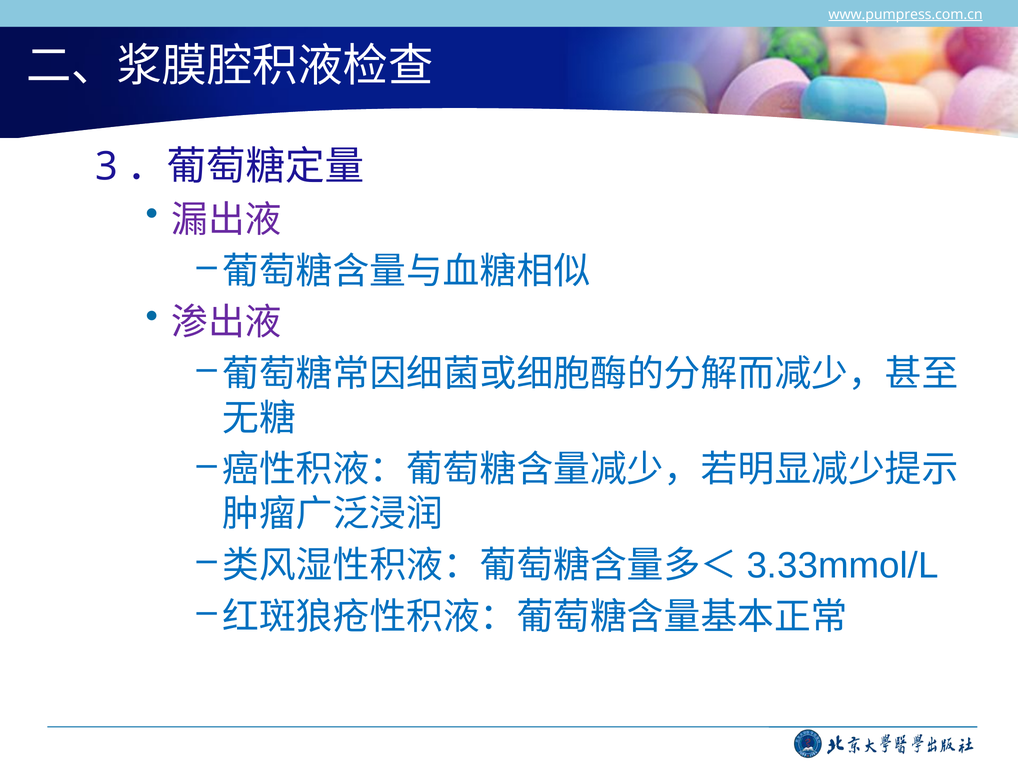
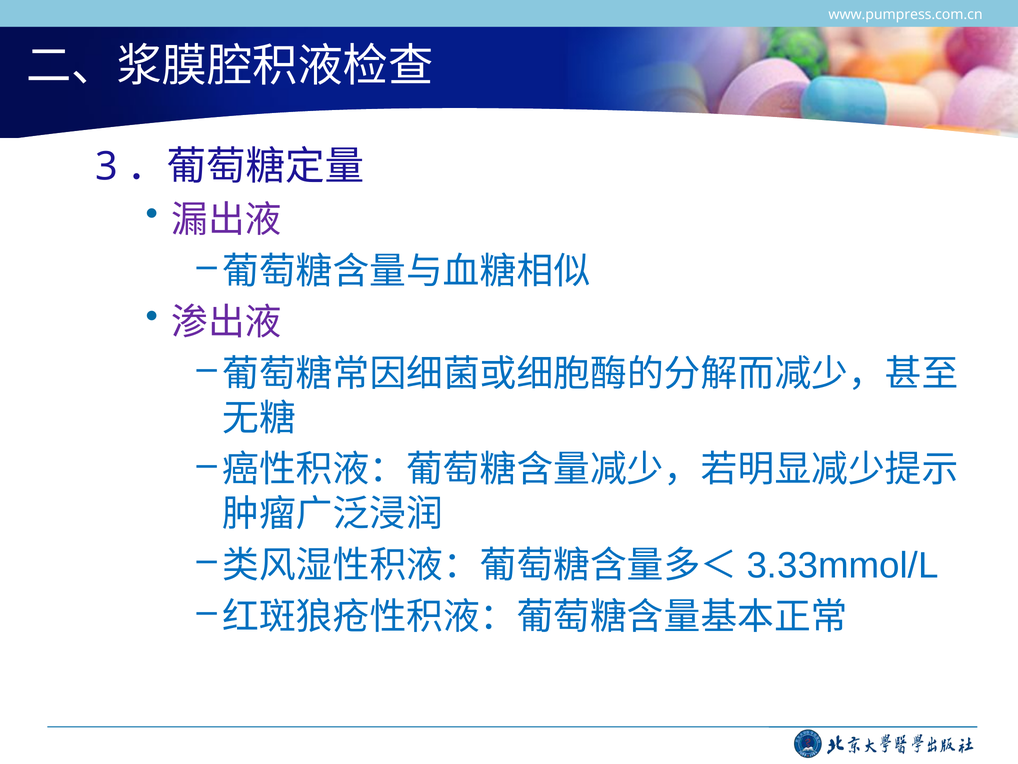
www.pumpress.com.cn underline: present -> none (906, 15)
